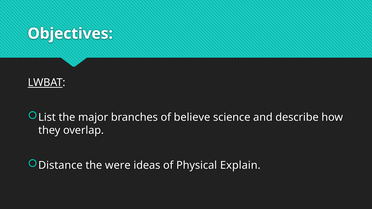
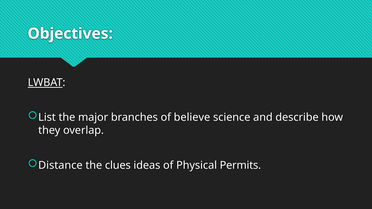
were: were -> clues (118, 166)
Explain: Explain -> Permits (240, 166)
